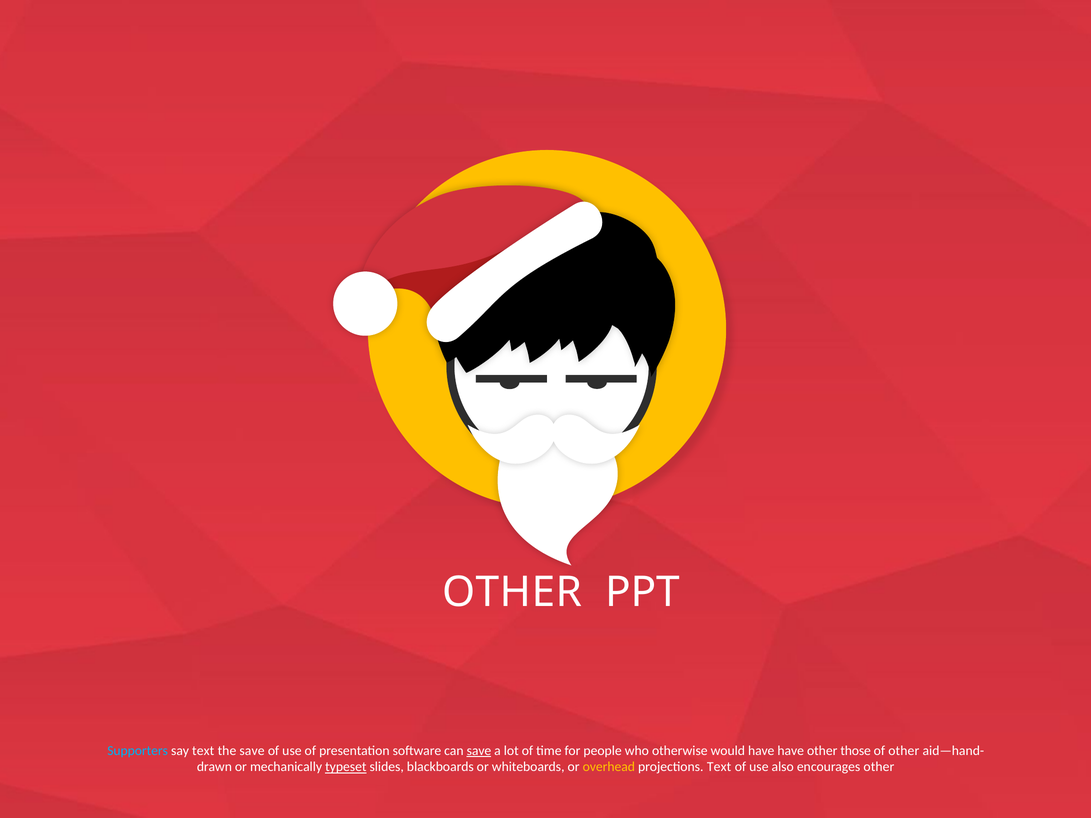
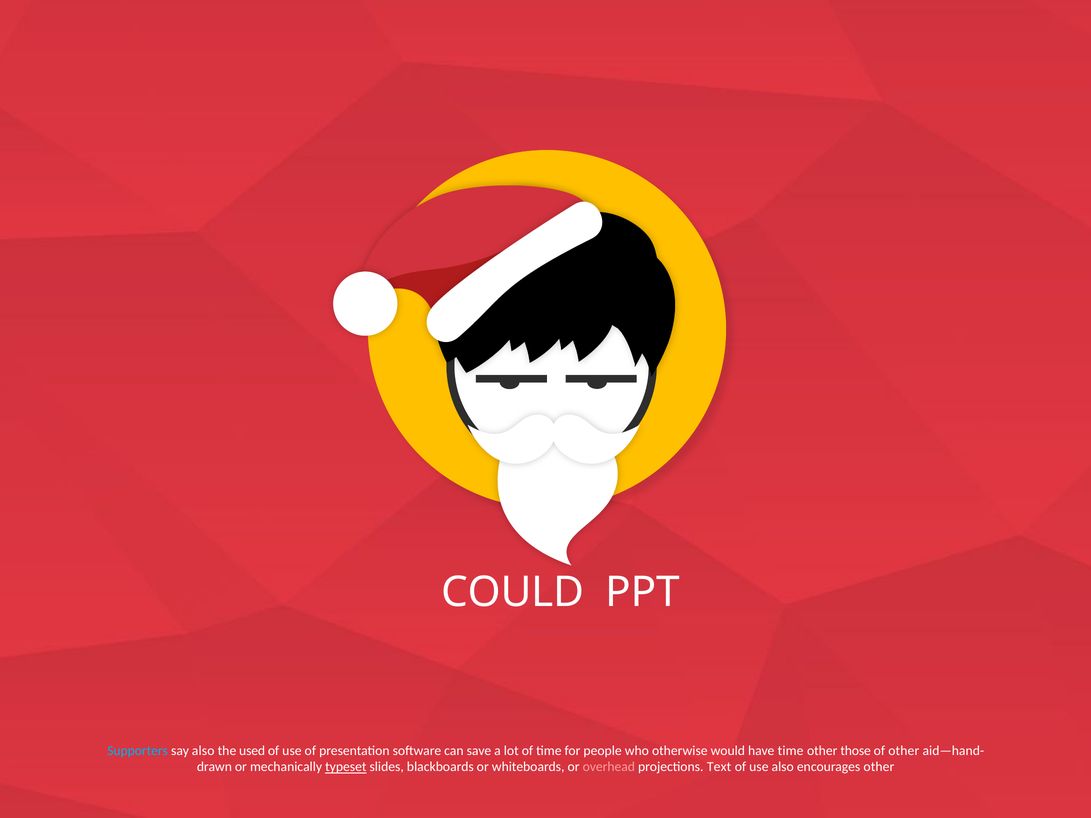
OTHER: OTHER -> COULD (513, 592)
say text: text -> also (203, 751)
the save: save -> used (252, 751)
save underline: present -> none (479, 751)
have have: have -> time (791, 751)
overhead colour: yellow -> pink (609, 767)
